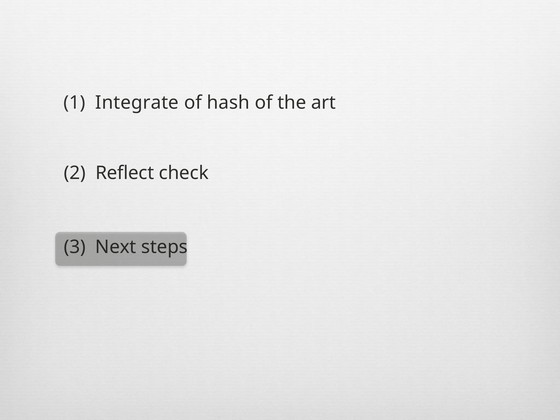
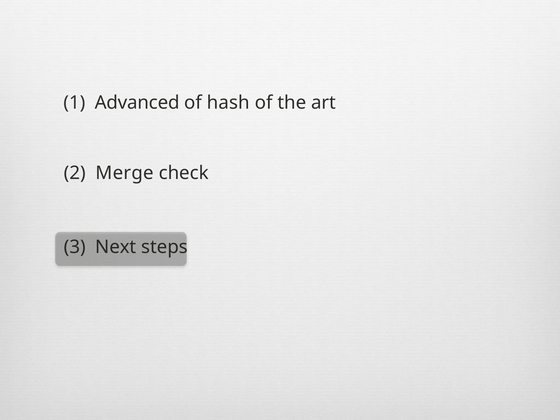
Integrate: Integrate -> Advanced (137, 103)
Reflect: Reflect -> Merge (125, 173)
